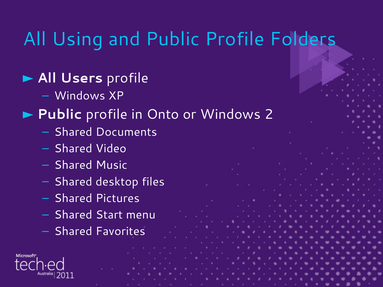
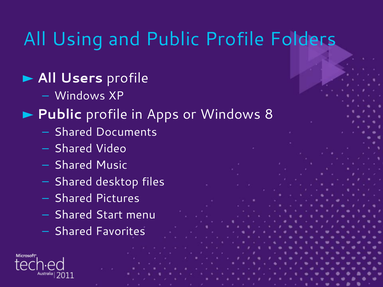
Onto: Onto -> Apps (163, 114)
2: 2 -> 8 (269, 114)
